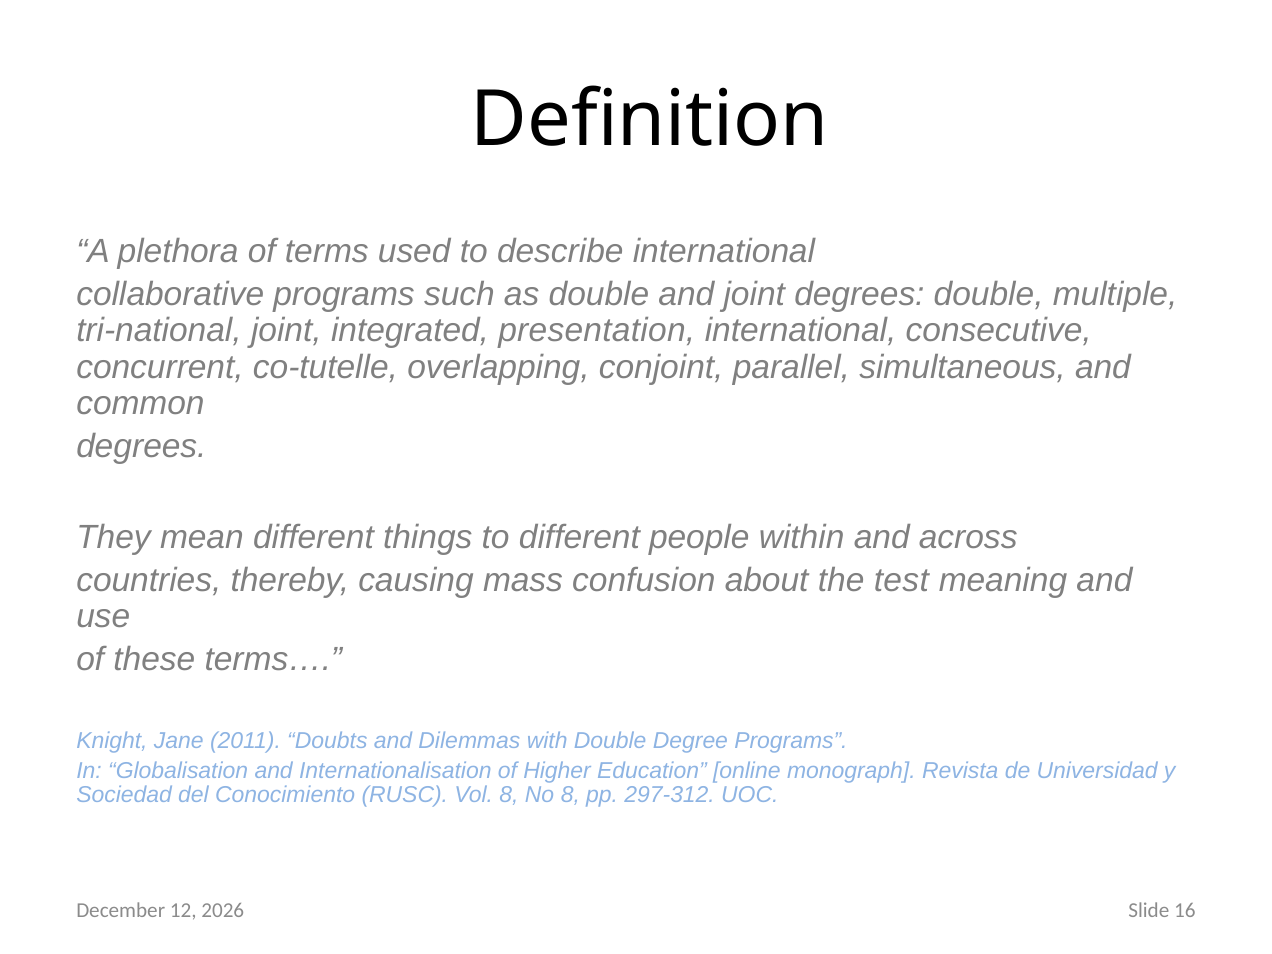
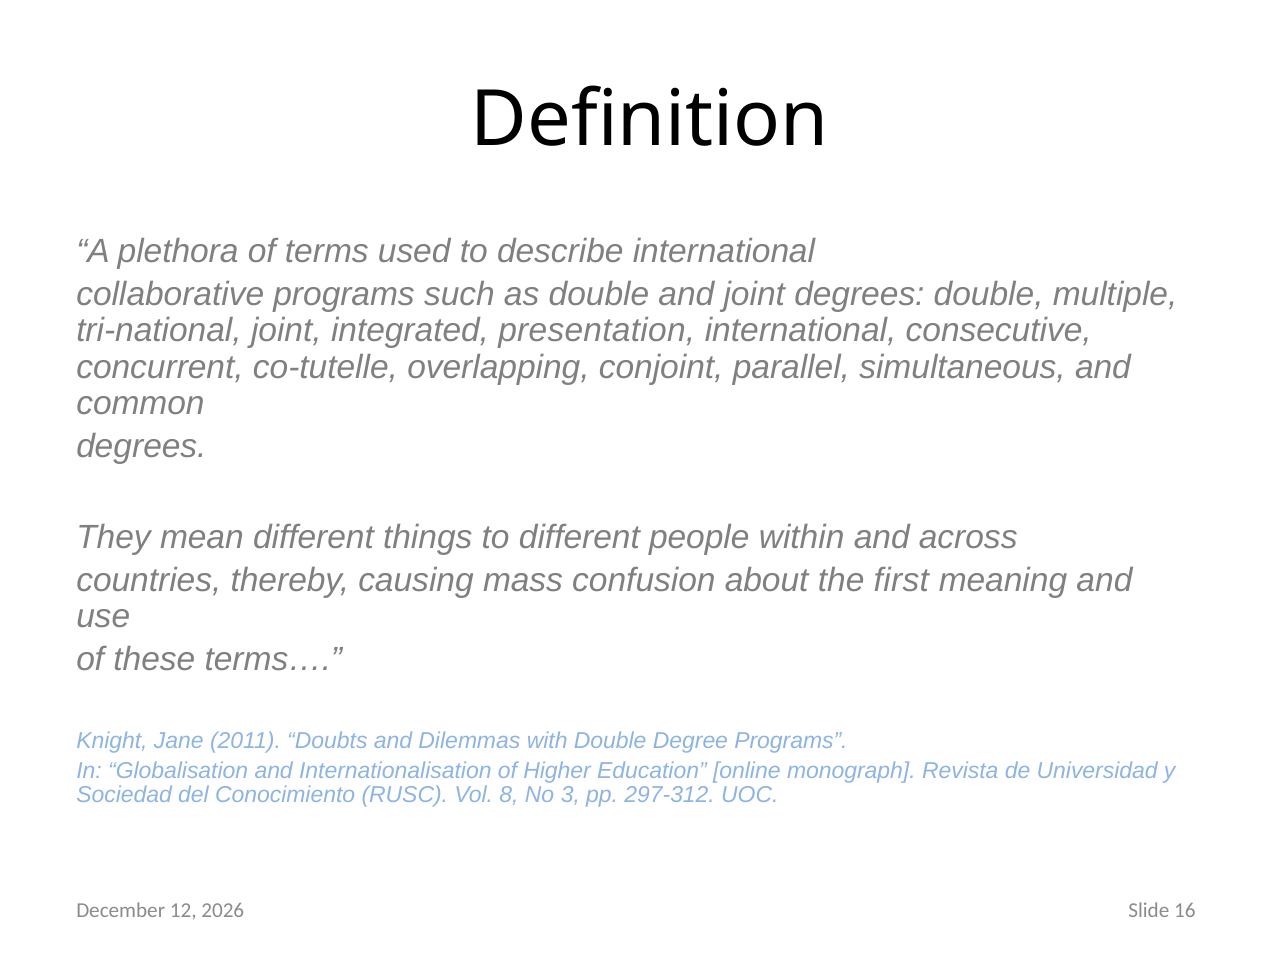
test: test -> first (901, 580)
No 8: 8 -> 3 (570, 795)
